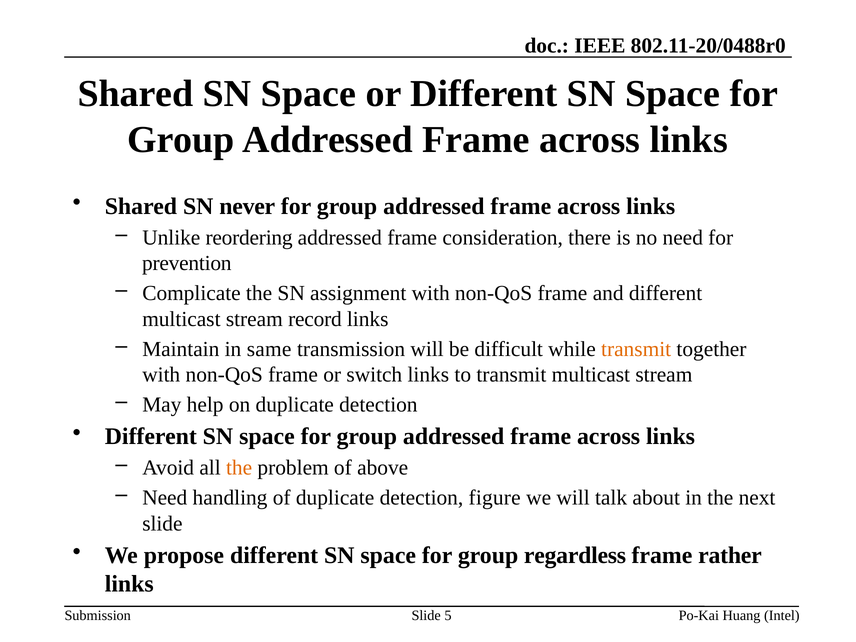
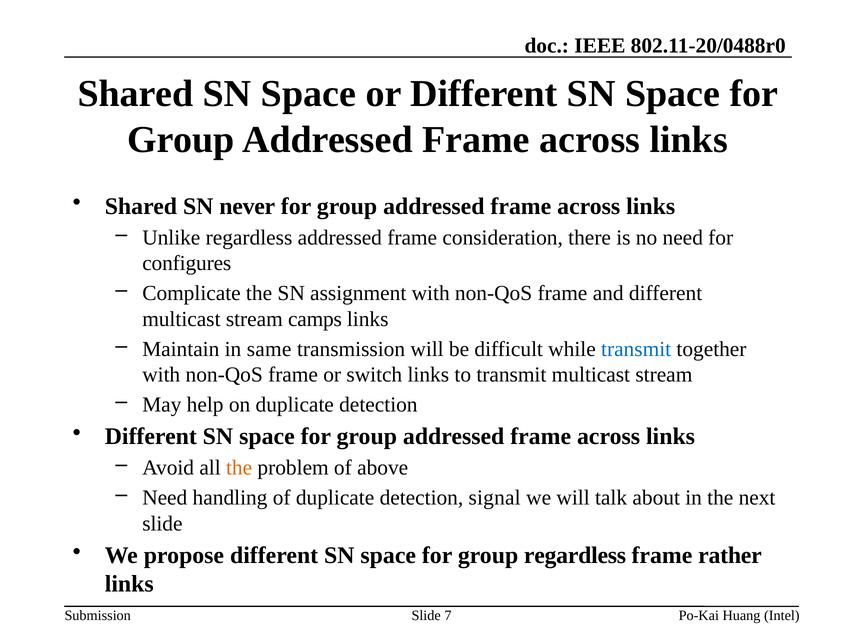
Unlike reordering: reordering -> regardless (249, 238)
prevention: prevention -> configures (187, 263)
record: record -> camps (315, 319)
transmit colour: orange -> blue (636, 349)
figure: figure -> signal (495, 498)
5: 5 -> 7 (448, 616)
